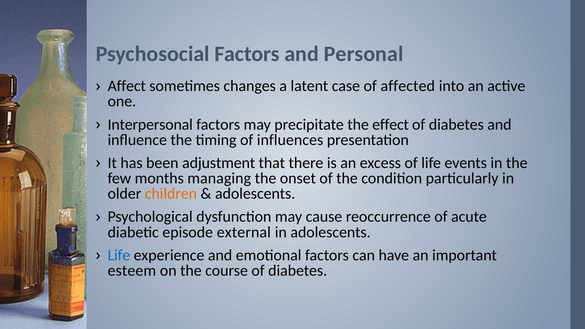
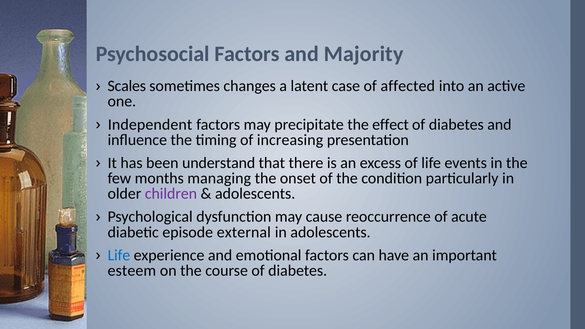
Personal: Personal -> Majority (364, 54)
Affect: Affect -> Scales (127, 86)
Interpersonal: Interpersonal -> Independent (150, 125)
influences: influences -> increasing (290, 140)
adjustment: adjustment -> understand (219, 163)
children colour: orange -> purple (171, 194)
